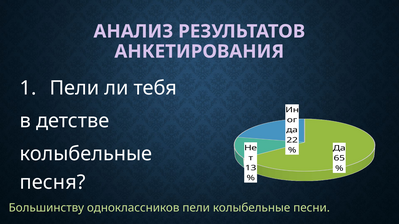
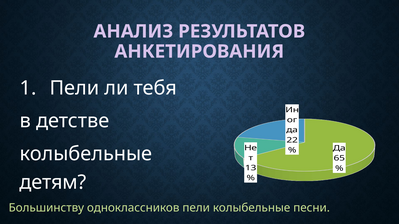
песня: песня -> детям (53, 183)
